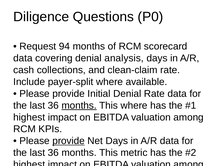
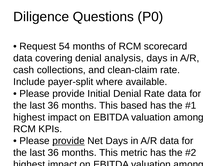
94: 94 -> 54 (64, 47)
months underline: present -> none (79, 106)
This where: where -> based (134, 106)
